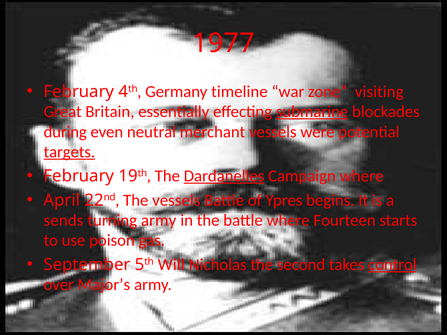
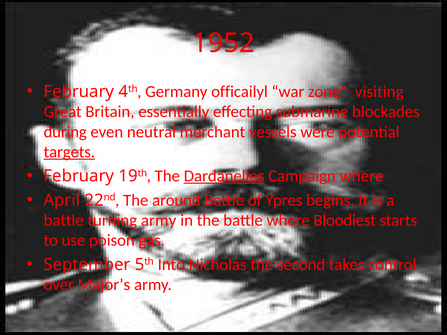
1977: 1977 -> 1952 (223, 43)
timeline: timeline -> officailyl (240, 92)
submarine underline: present -> none (312, 112)
The vessels: vessels -> around (176, 200)
sends: sends -> battle (64, 220)
Fourteen: Fourteen -> Bloodiest (345, 220)
Will: Will -> Into (171, 265)
control underline: present -> none (392, 265)
